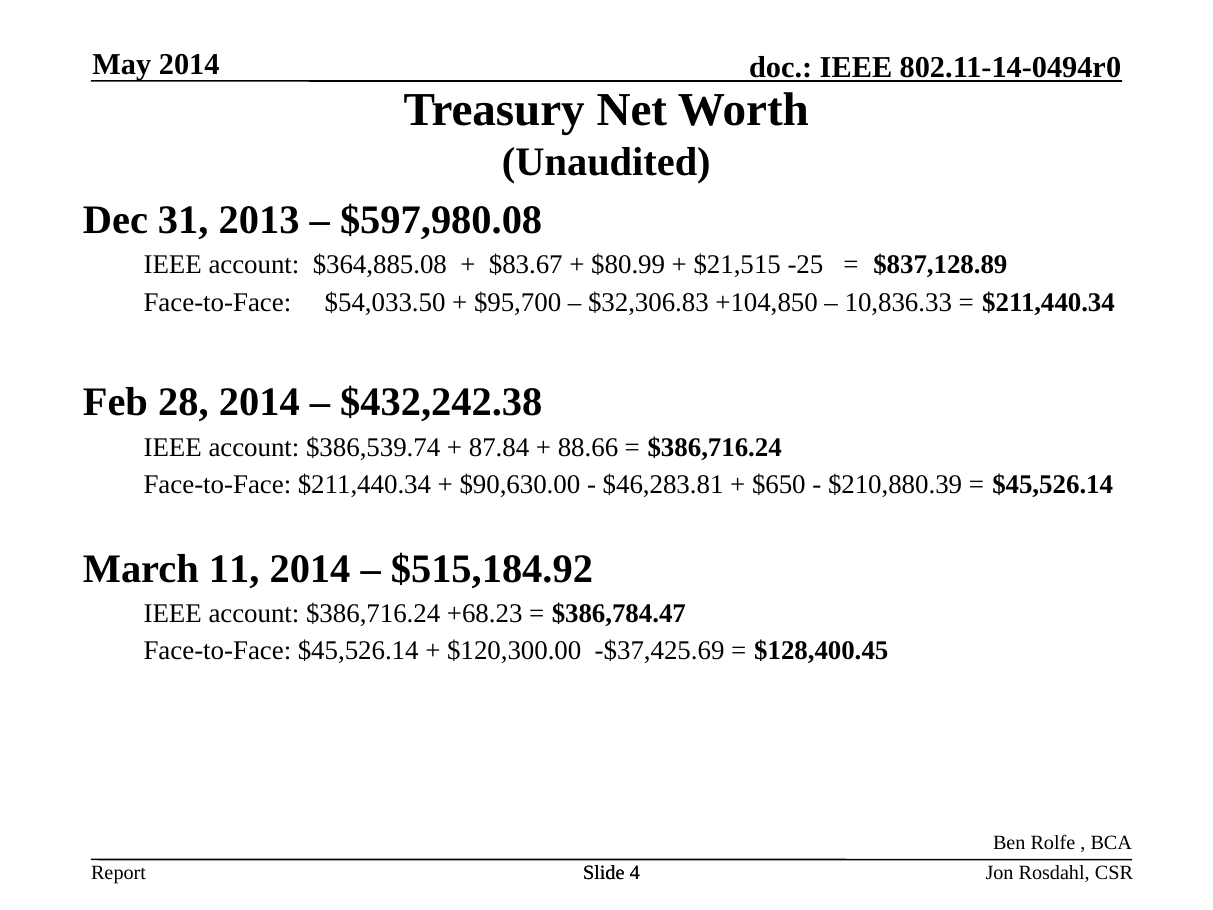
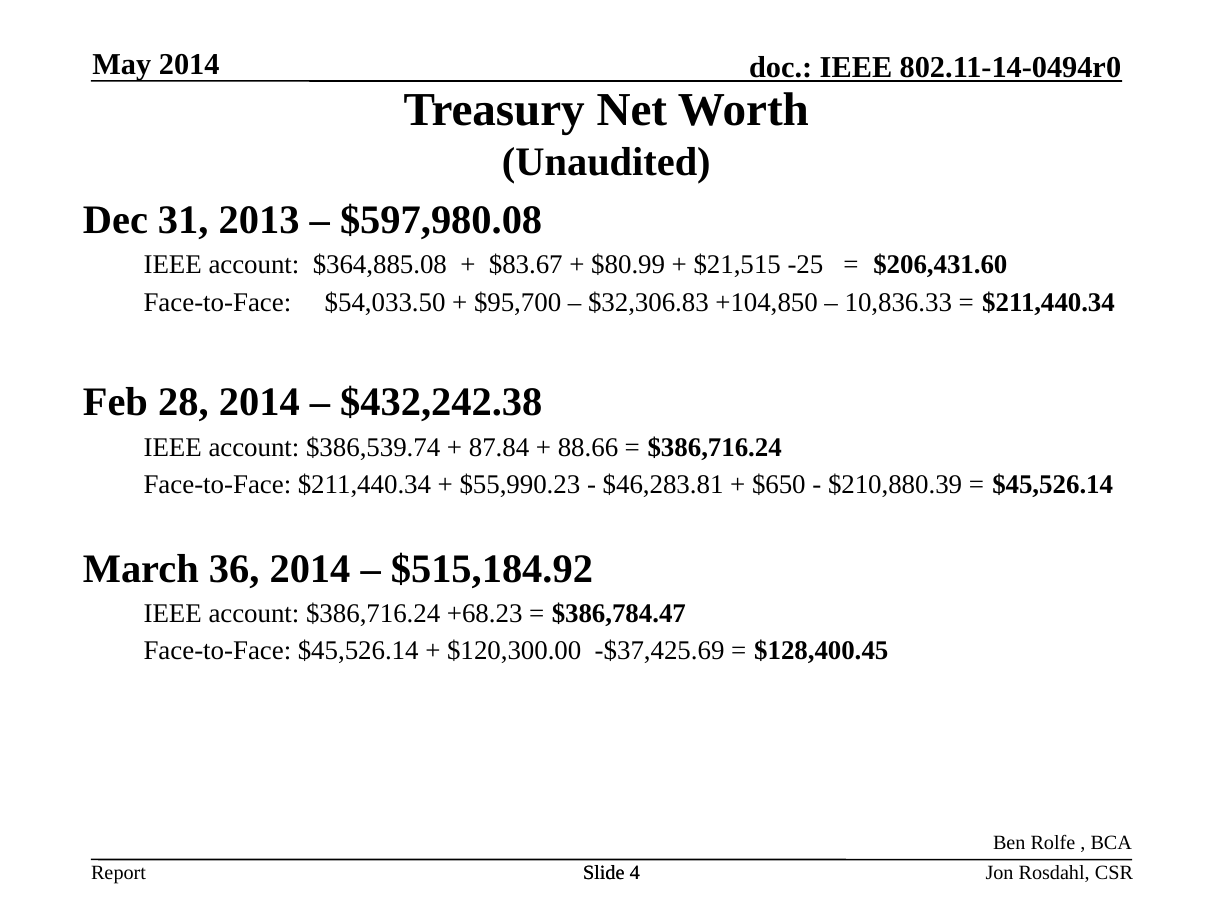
$837,128.89: $837,128.89 -> $206,431.60 (940, 265)
$90,630.00: $90,630.00 -> $55,990.23 (520, 485)
11: 11 -> 36 (234, 569)
